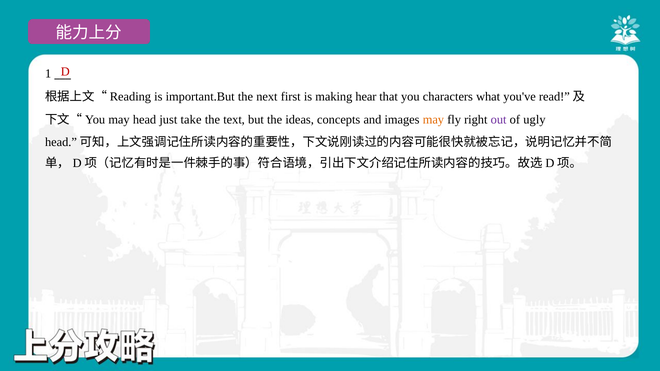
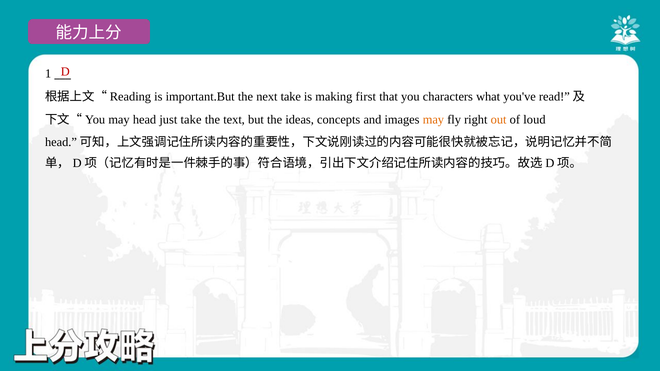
next first: first -> take (291, 97)
hear: hear -> first (366, 97)
out colour: purple -> orange (499, 120)
ugly: ugly -> loud (534, 120)
